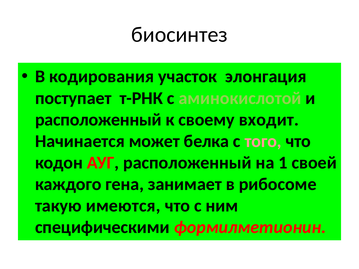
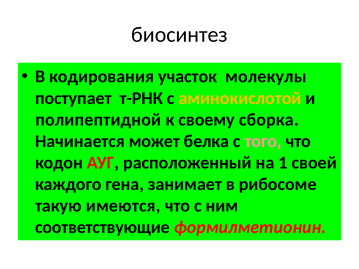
элонгация: элонгация -> молекулы (266, 77)
аминокислотой colour: light green -> yellow (240, 98)
расположенный: расположенный -> полипептидной (98, 120)
входит: входит -> сборка (269, 120)
специфическими: специфическими -> соответствующие (102, 227)
